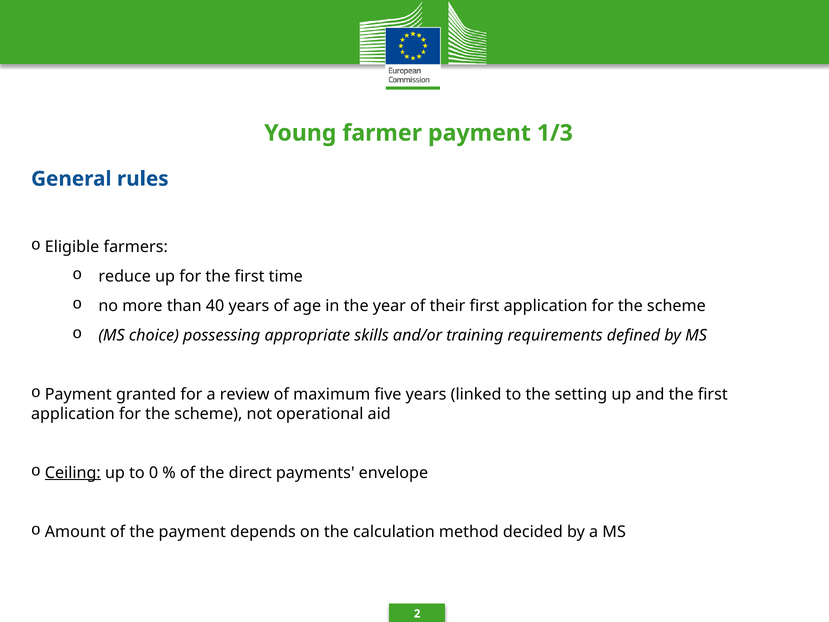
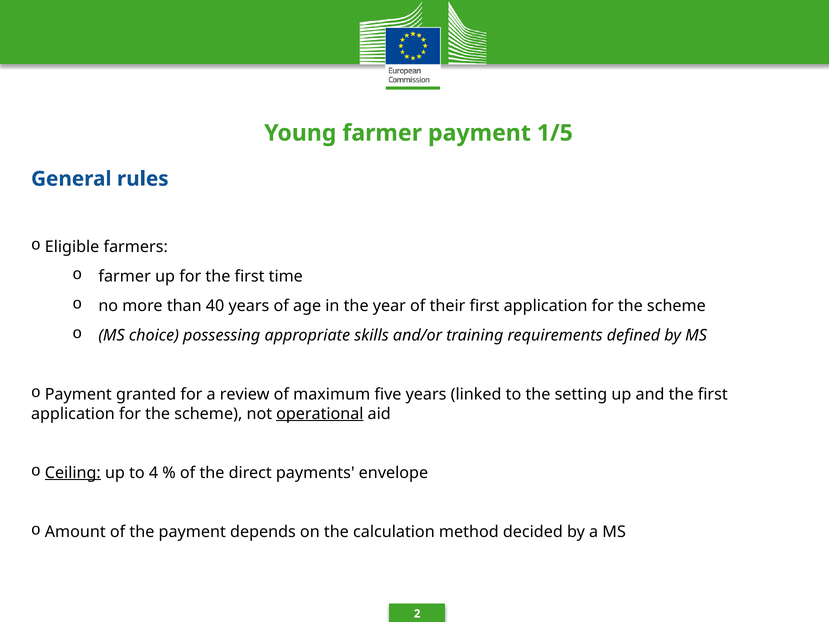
1/3: 1/3 -> 1/5 (555, 133)
reduce: reduce -> farmer (125, 276)
operational underline: none -> present (320, 414)
0: 0 -> 4 (154, 473)
